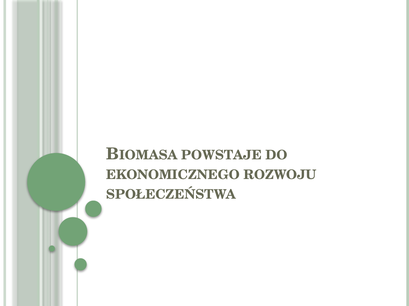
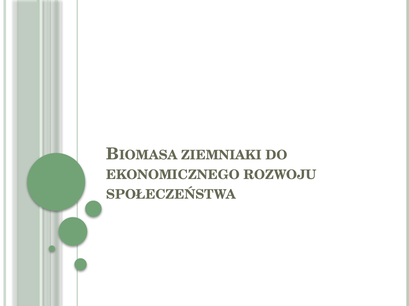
POWSTAJE: POWSTAJE -> ZIEMNIAKI (222, 155)
